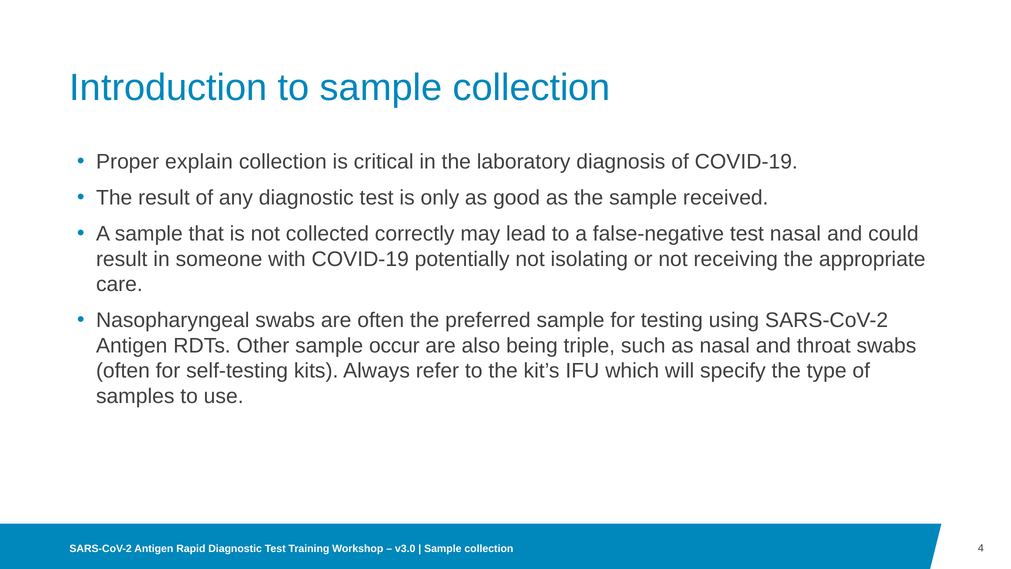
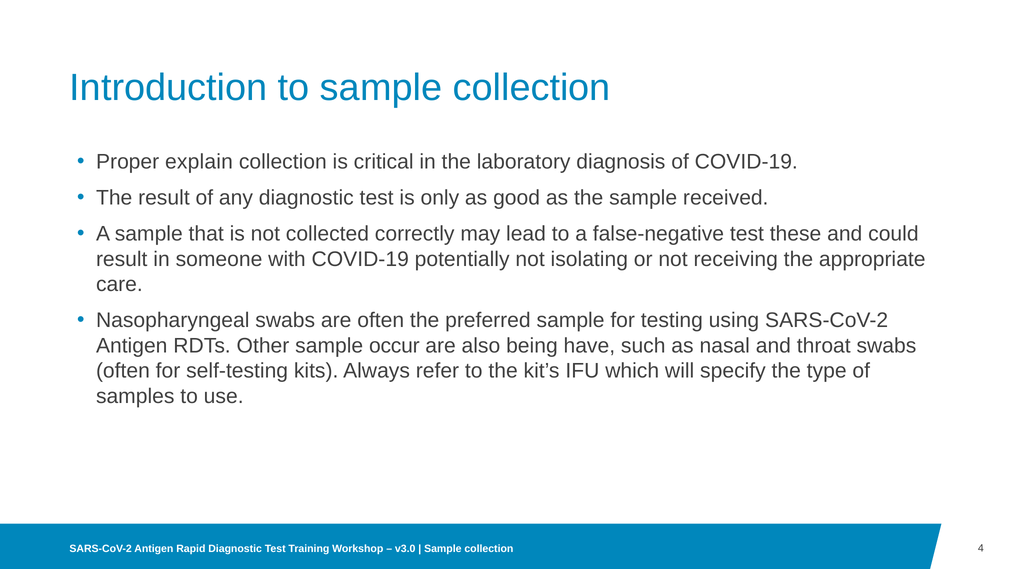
test nasal: nasal -> these (796, 234)
triple: triple -> have (589, 345)
